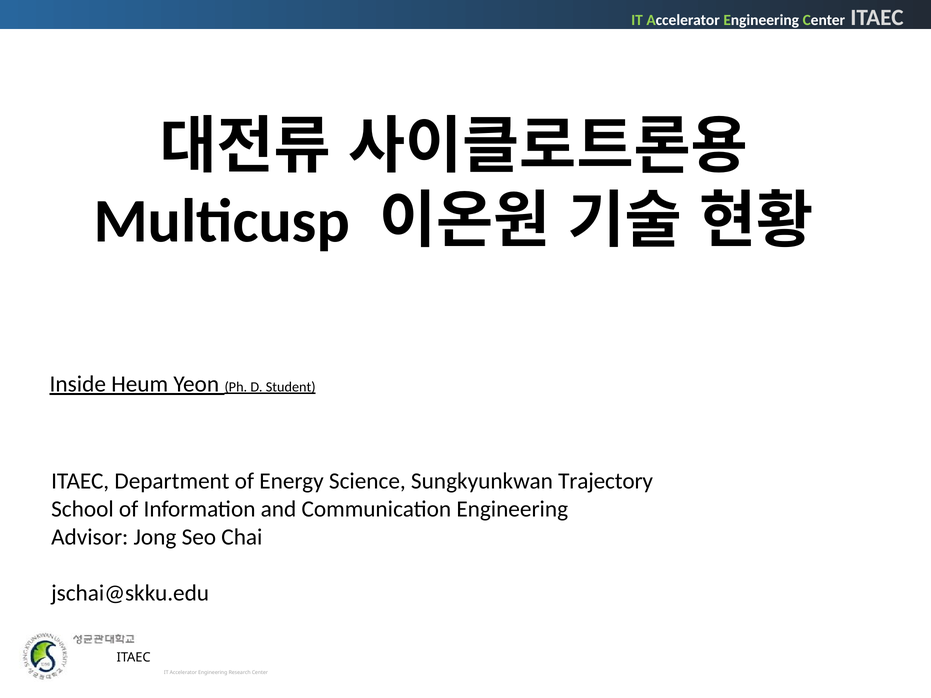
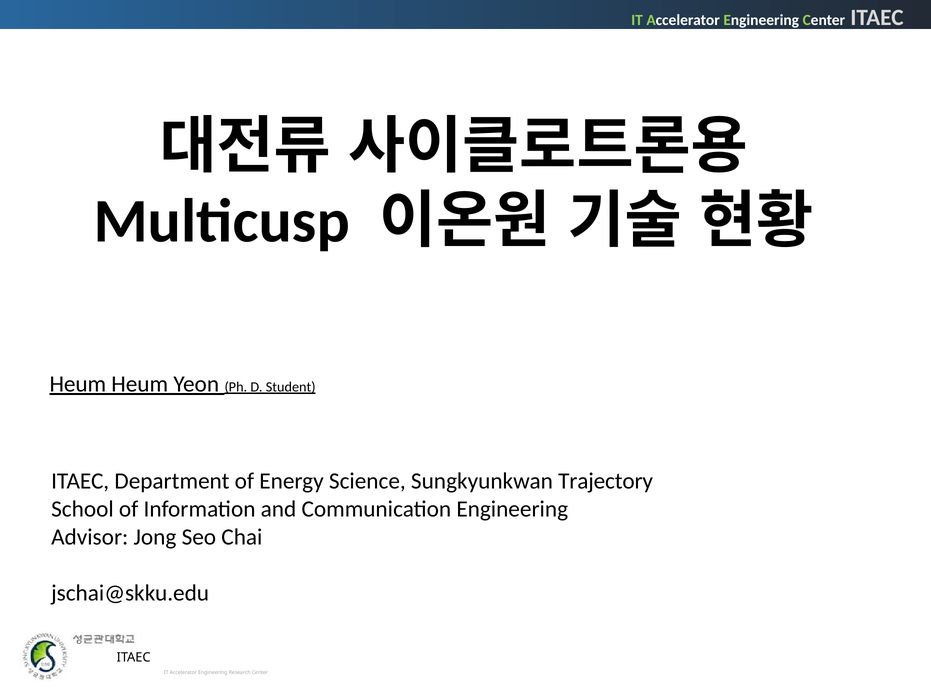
Inside: Inside -> Heum (78, 384)
